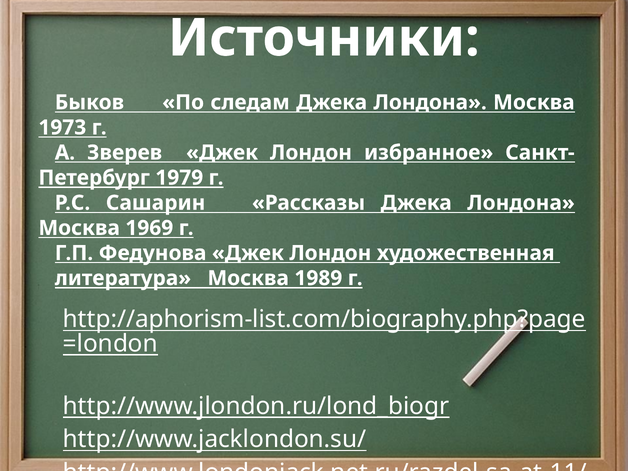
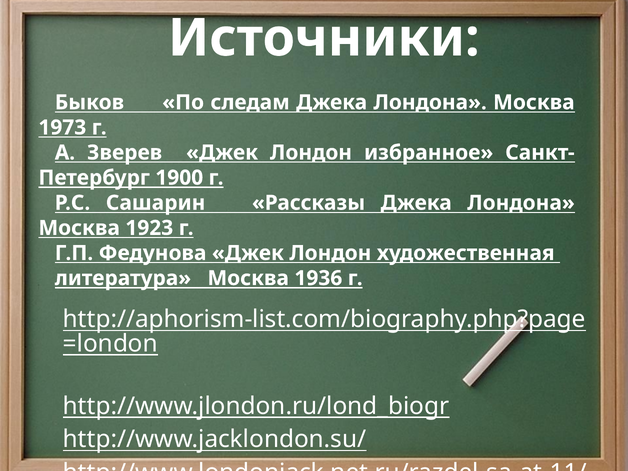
1979: 1979 -> 1900 (179, 178)
1969: 1969 -> 1923 (149, 228)
1989: 1989 -> 1936 (318, 278)
